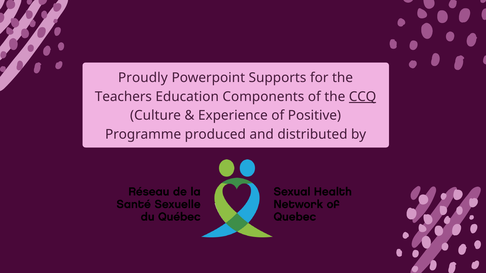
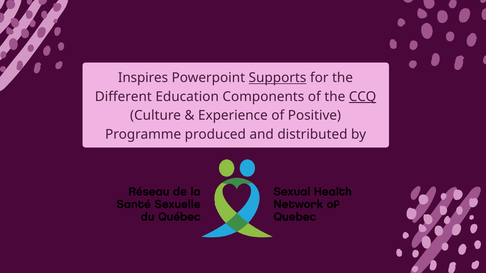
Proudly: Proudly -> Inspires (143, 78)
Supports underline: none -> present (278, 78)
Teachers: Teachers -> Different (123, 97)
